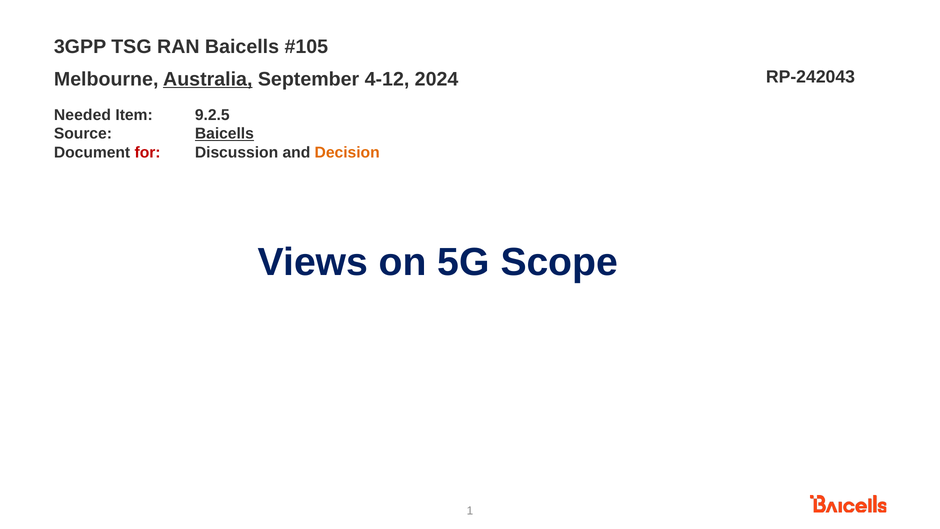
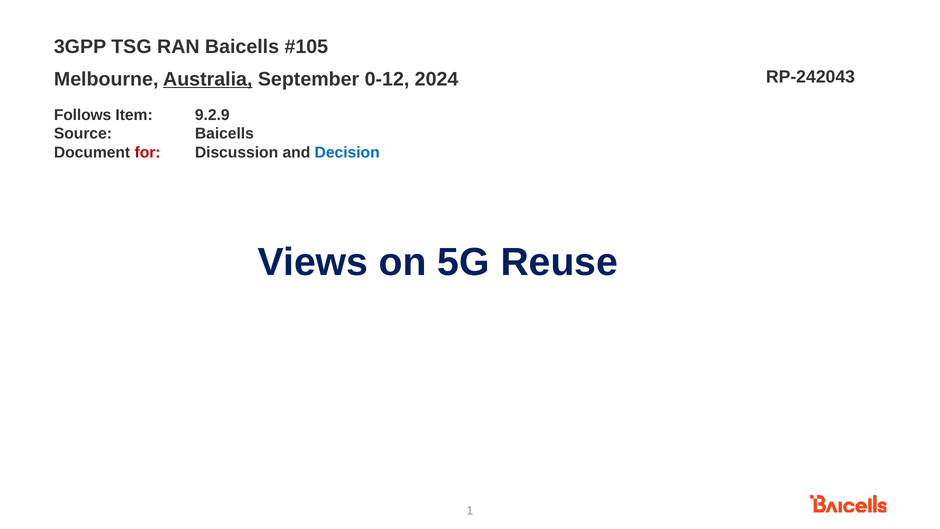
4-12: 4-12 -> 0-12 (387, 79)
Needed: Needed -> Follows (83, 115)
9.2.5: 9.2.5 -> 9.2.9 (212, 115)
Baicells underline: present -> none (224, 134)
Decision colour: orange -> blue (347, 153)
Scope: Scope -> Reuse (559, 262)
